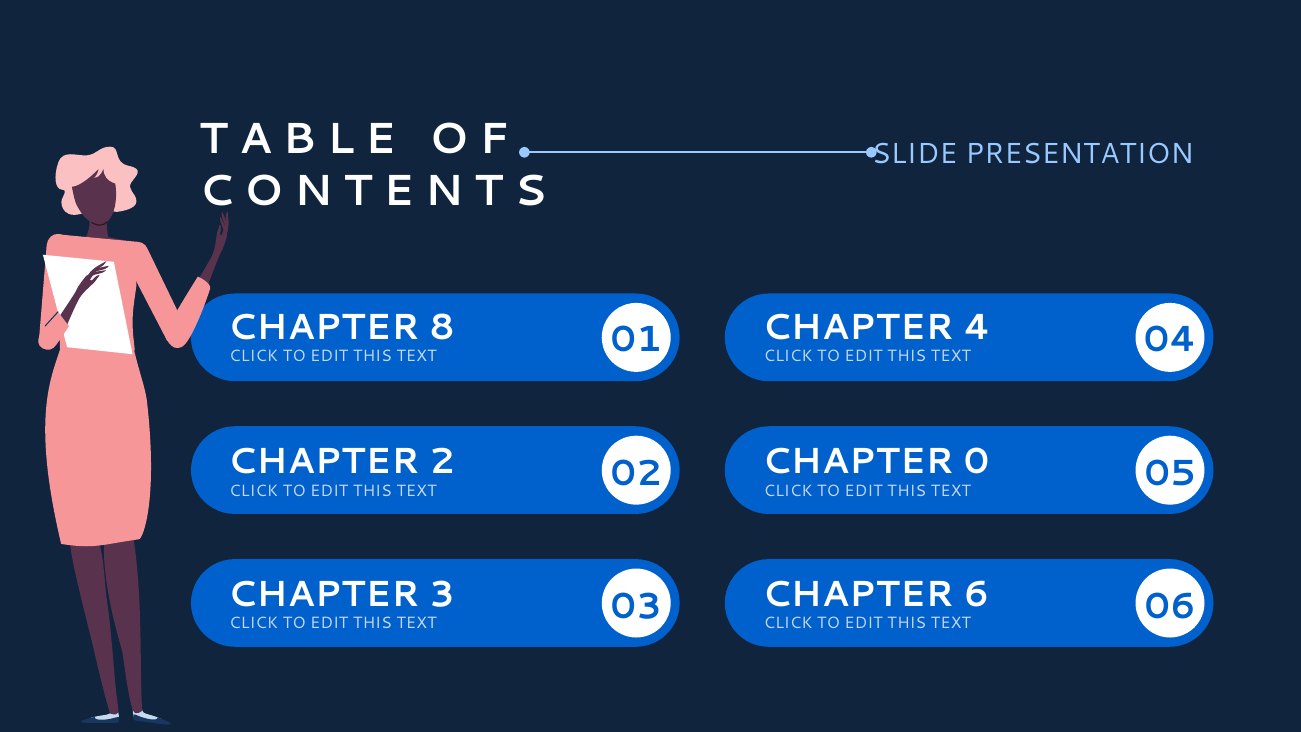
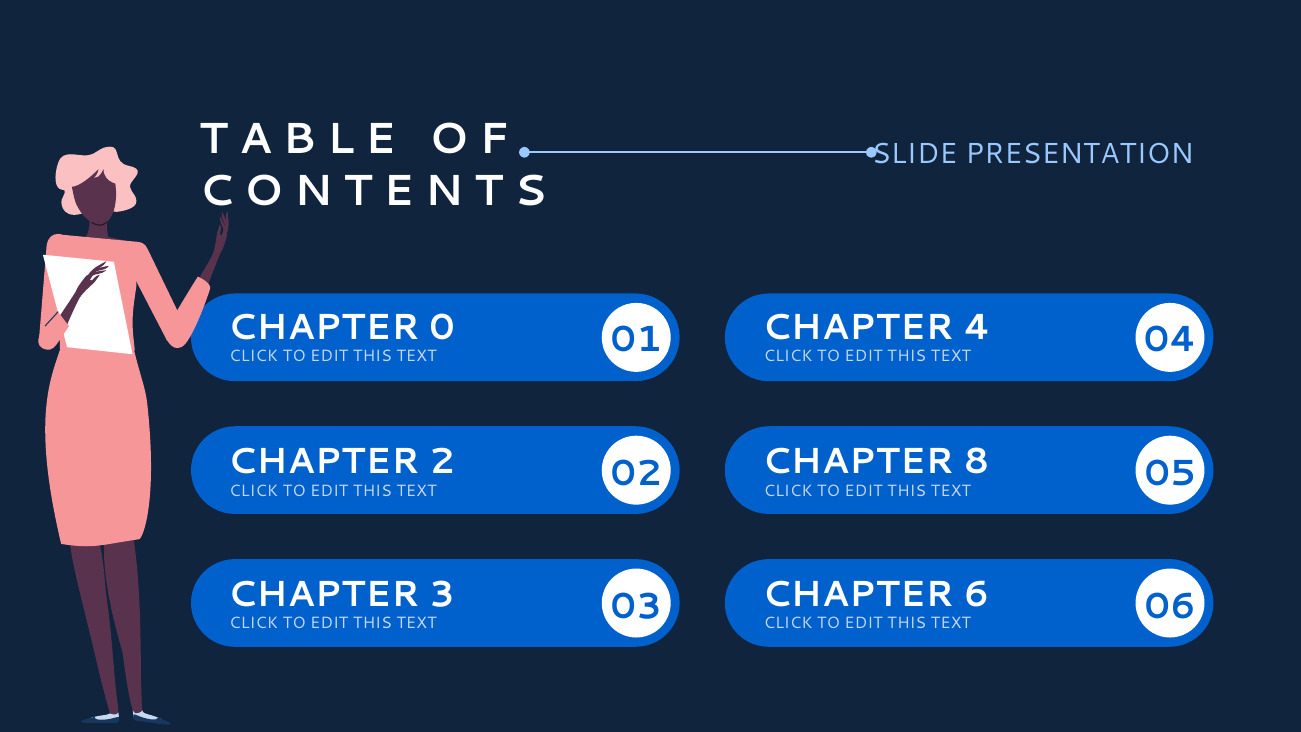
8: 8 -> 0 (442, 327)
0: 0 -> 8 (977, 462)
